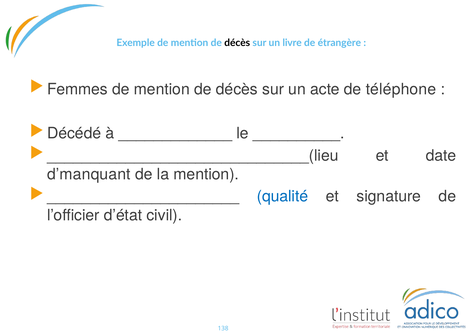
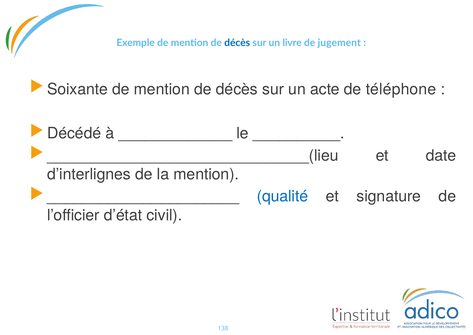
décès colour: black -> blue (237, 43)
étrangère: étrangère -> jugement (339, 43)
Femmes: Femmes -> Soixante (77, 89)
d’manquant: d’manquant -> d’interlignes (89, 174)
